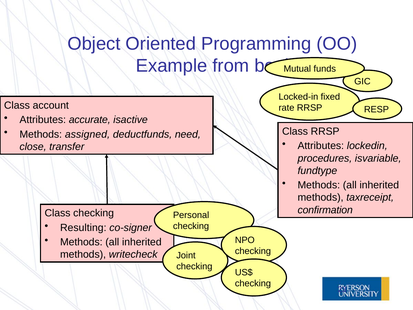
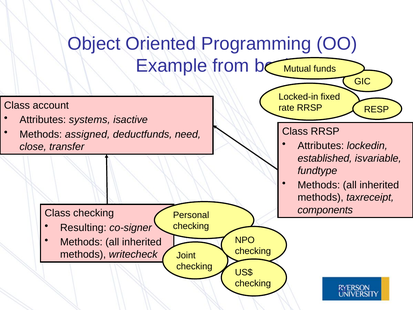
accurate: accurate -> systems (90, 120)
procedures: procedures -> established (325, 158)
confirmation: confirmation -> components (325, 210)
